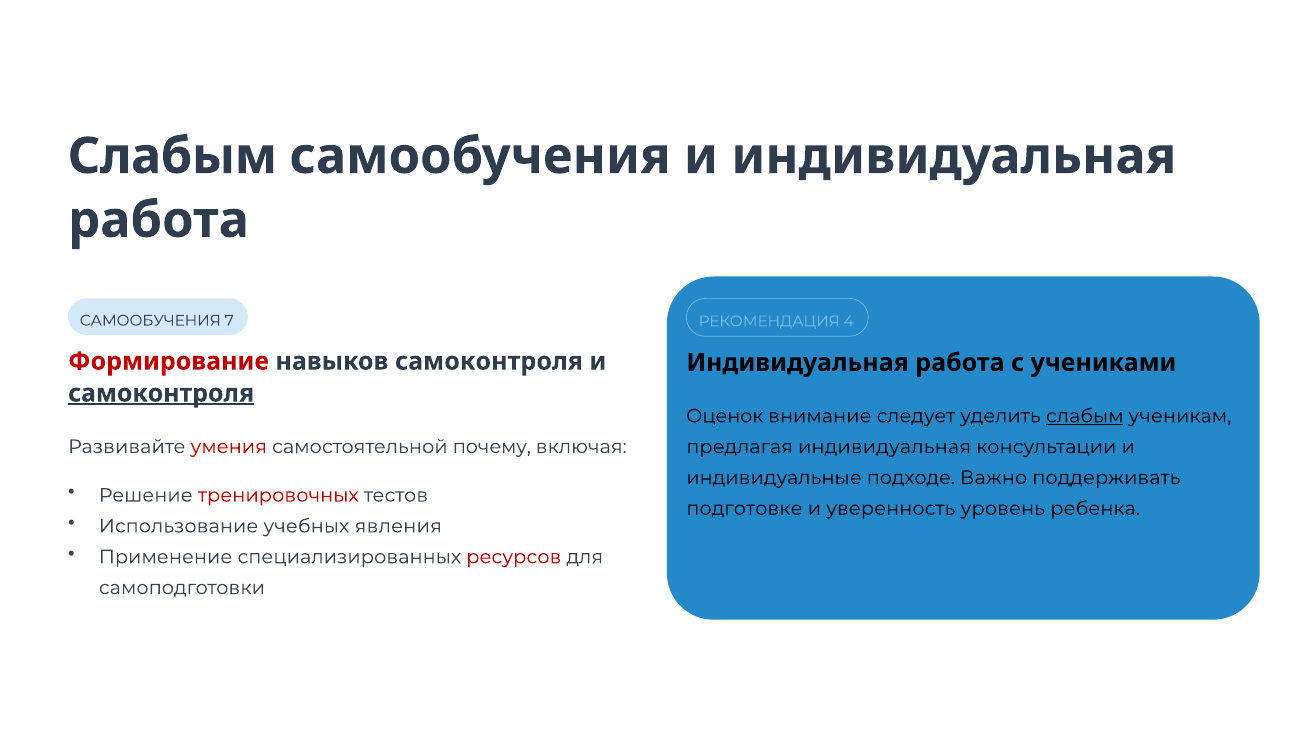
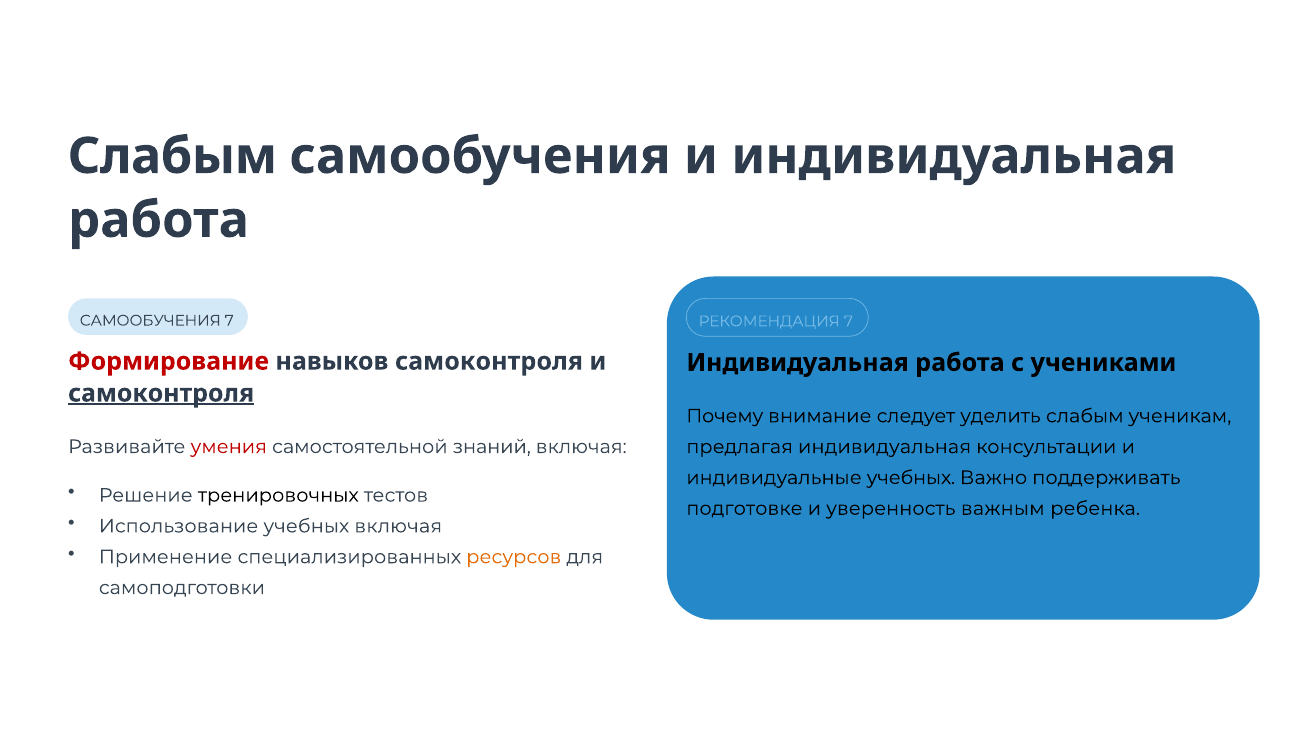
РЕКОМЕНДАЦИЯ 4: 4 -> 7 (848, 321)
Оценок: Оценок -> Почему (725, 416)
слабым underline: present -> none (1085, 416)
почему: почему -> знаний (492, 446)
индивидуальные подходе: подходе -> учебных (911, 477)
тренировочных colour: red -> black (278, 495)
уровень: уровень -> важным (1003, 508)
учебных явления: явления -> включая (398, 526)
ресурсов colour: red -> orange (514, 557)
